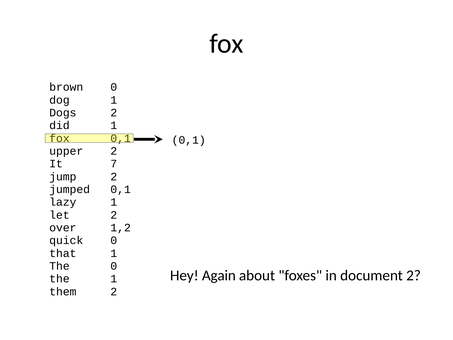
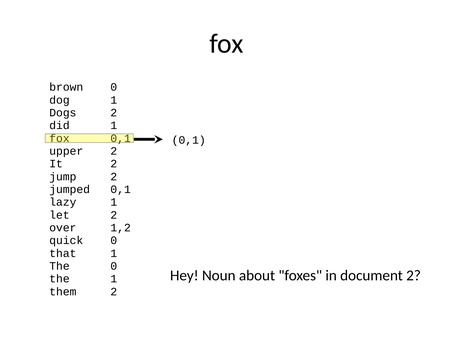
It 7: 7 -> 2 (114, 164)
Again: Again -> Noun (219, 275)
